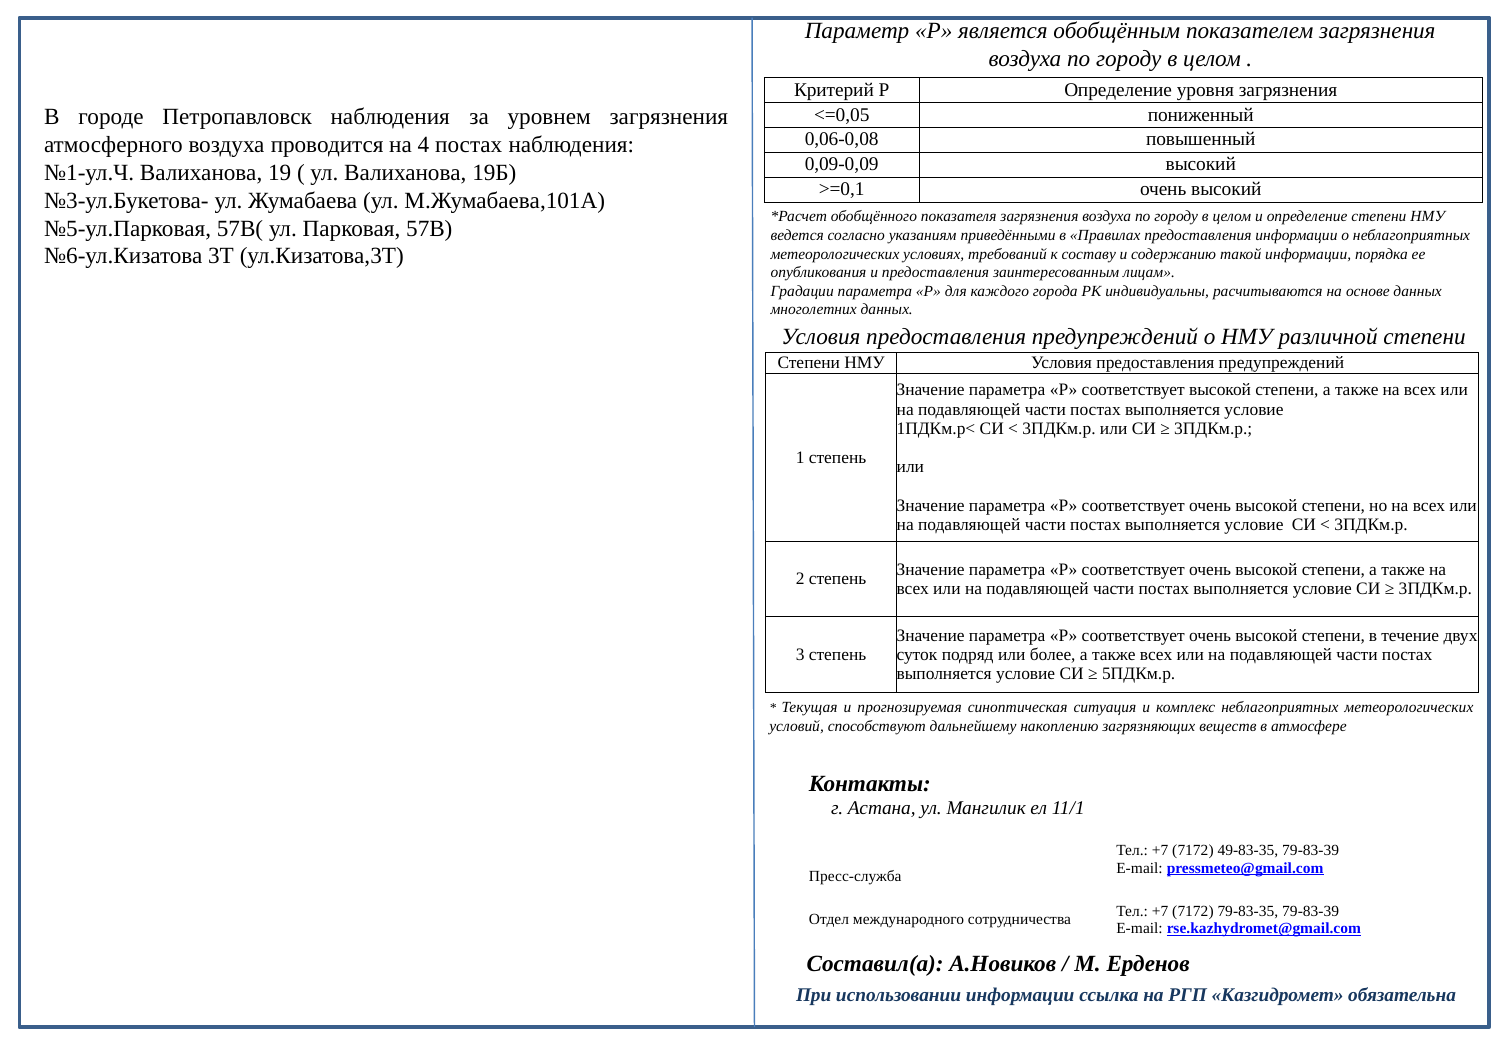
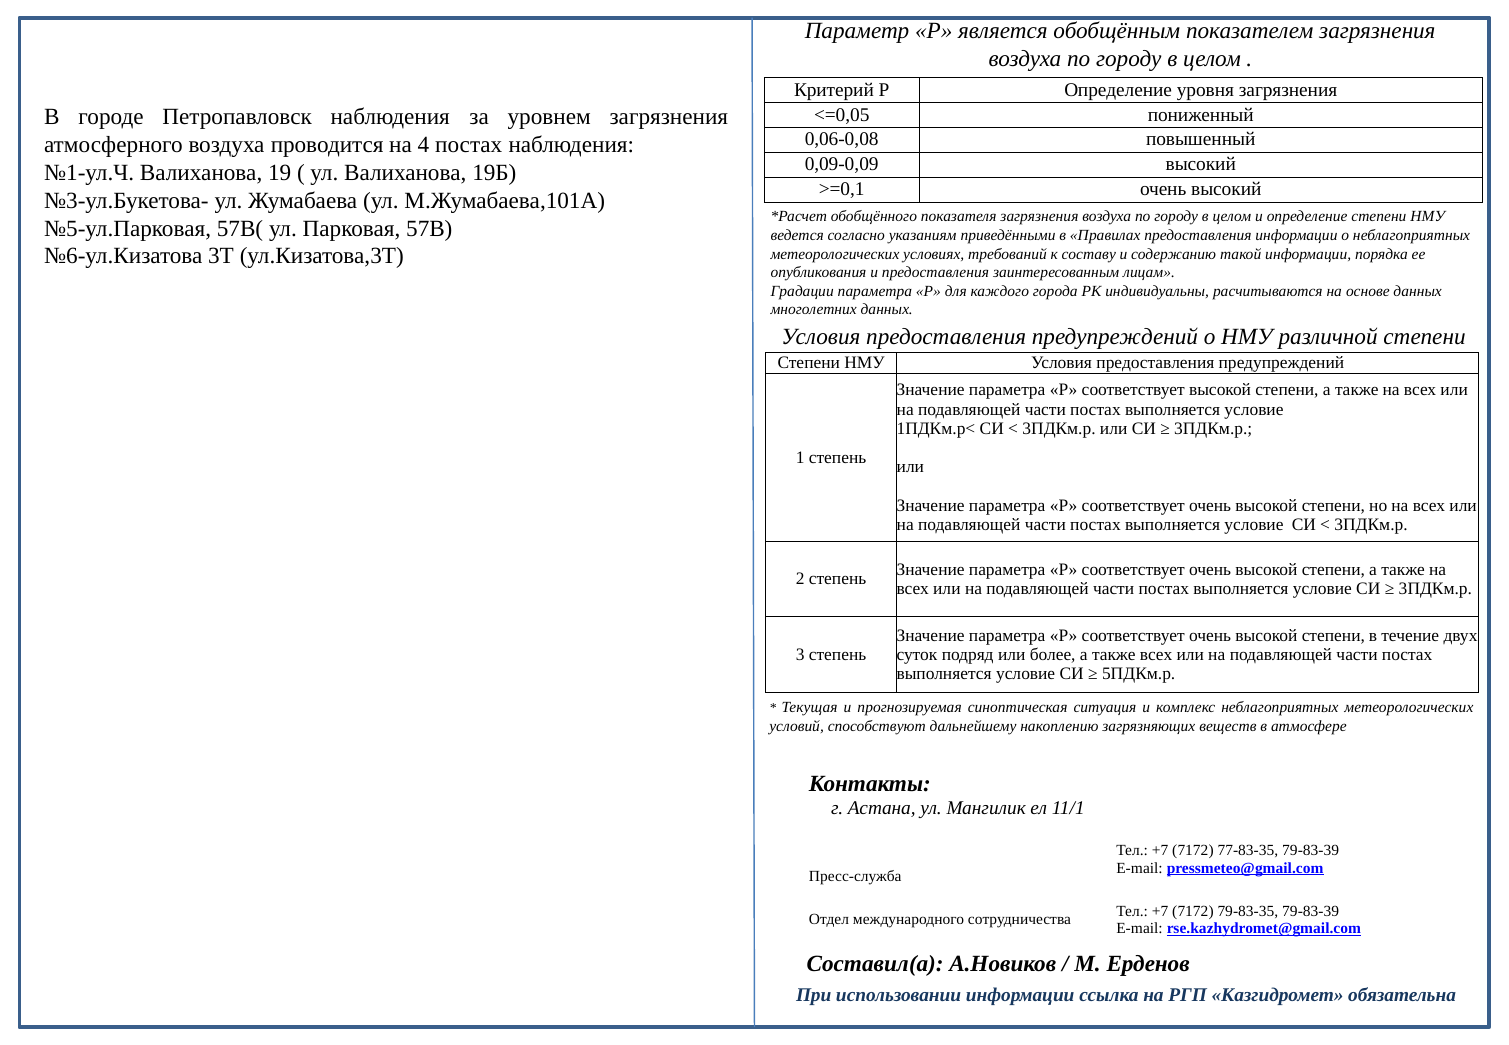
49-83-35: 49-83-35 -> 77-83-35 (1248, 850)
